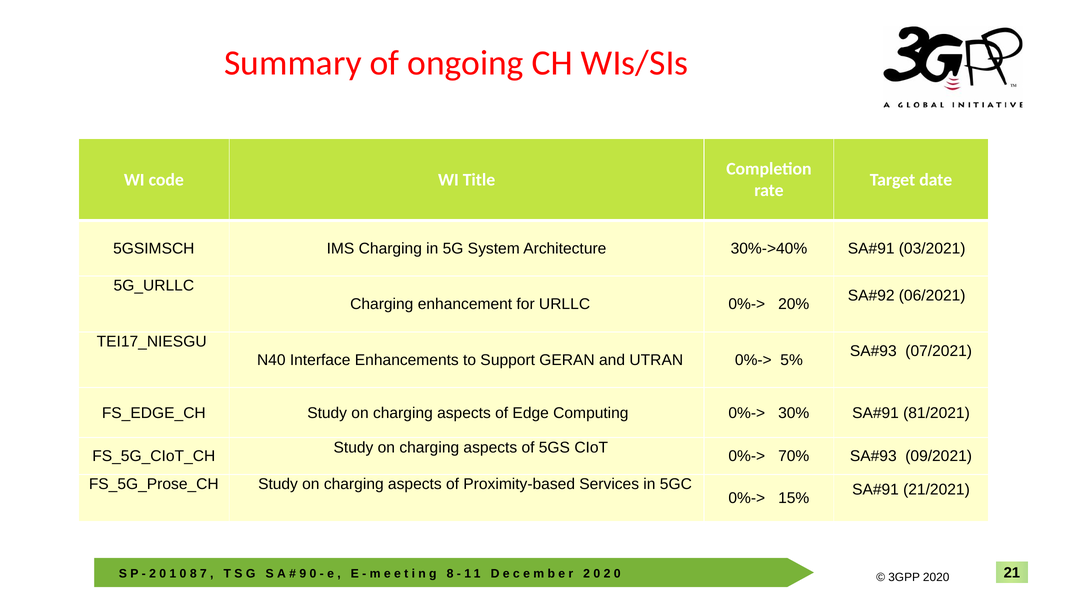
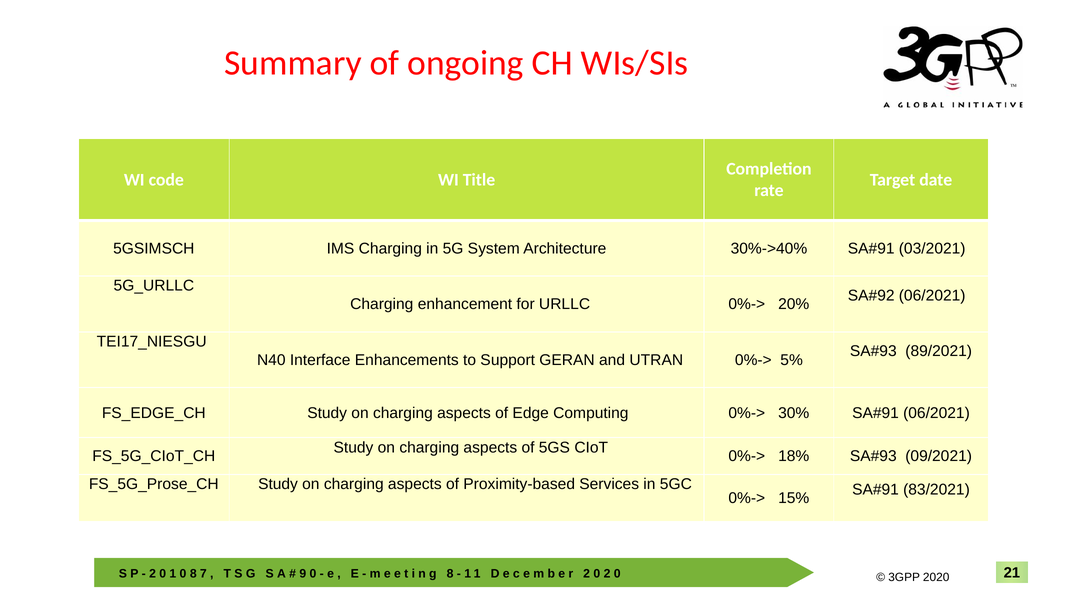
07/2021: 07/2021 -> 89/2021 (939, 351)
81/2021: 81/2021 -> 06/2021 (936, 413)
70%: 70% -> 18% (794, 456)
21/2021: 21/2021 -> 83/2021 (936, 490)
